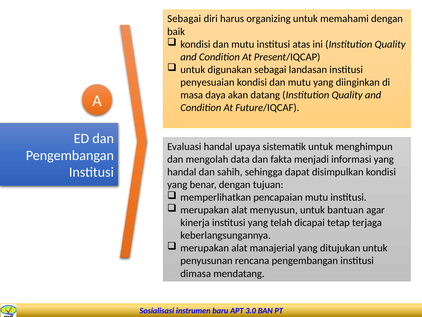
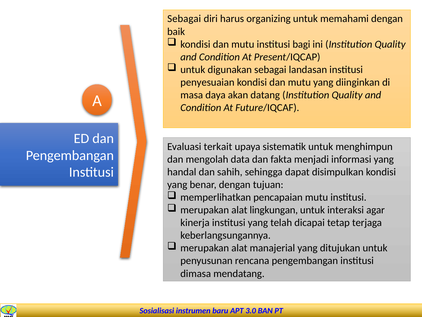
atas: atas -> bagi (301, 44)
Evaluasi handal: handal -> terkait (218, 146)
menyusun: menyusun -> lingkungan (274, 210)
bantuan: bantuan -> interaksi (346, 210)
